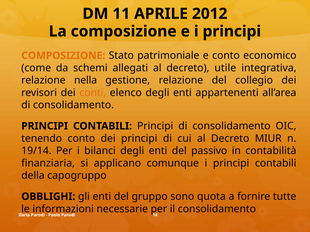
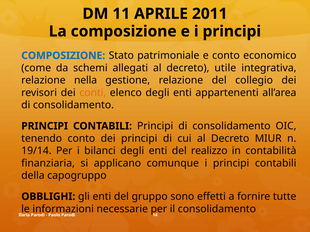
2012: 2012 -> 2011 (210, 14)
COMPOSIZIONE colour: orange -> blue (63, 56)
passivo: passivo -> realizzo (209, 151)
quota: quota -> effetti (211, 197)
